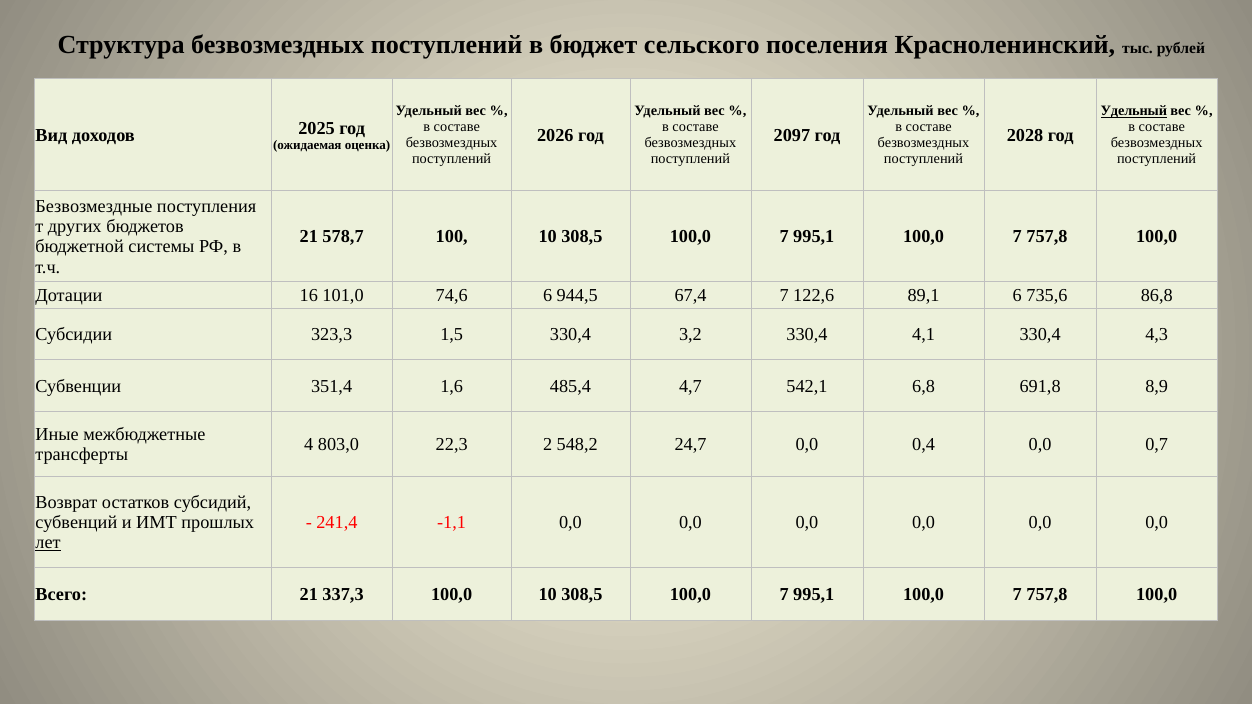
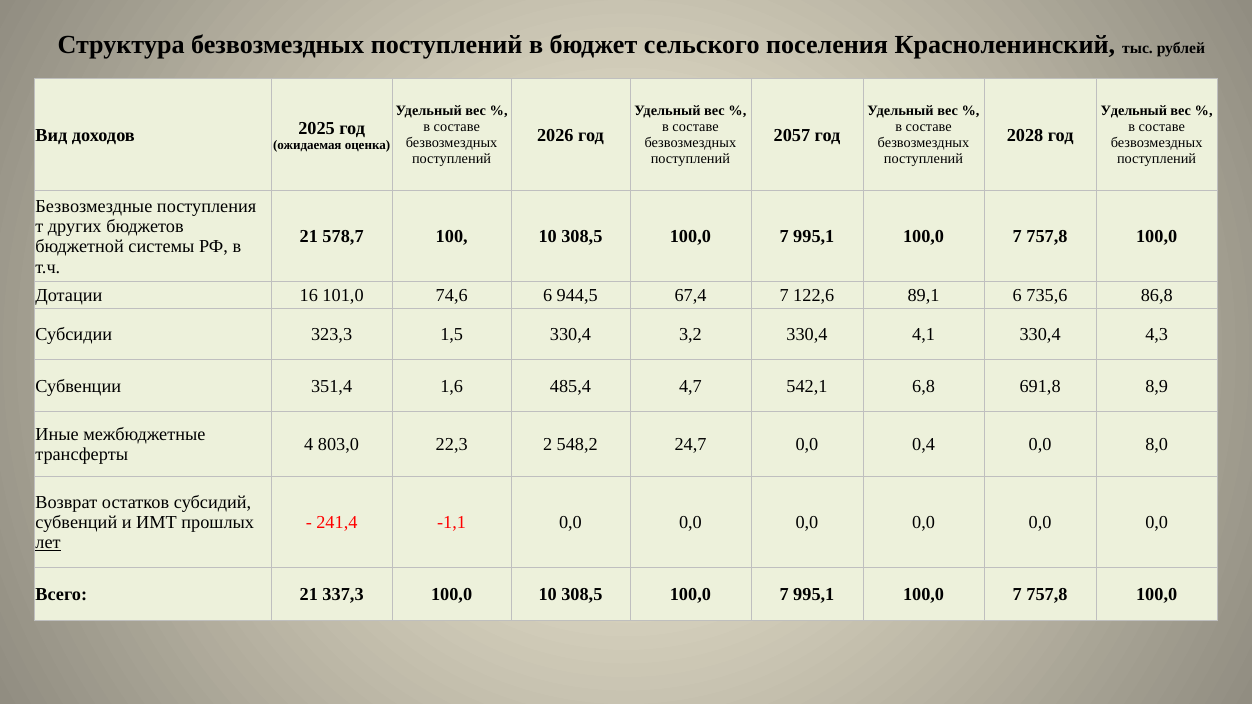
Удельный underline: present -> none (1134, 111)
2097: 2097 -> 2057 (792, 135)
0,7: 0,7 -> 8,0 (1157, 445)
